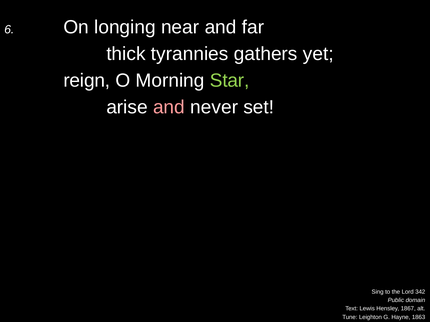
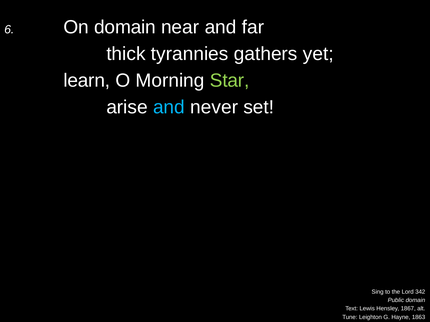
On longing: longing -> domain (125, 27)
reign: reign -> learn (87, 81)
and colour: pink -> light blue (169, 107)
